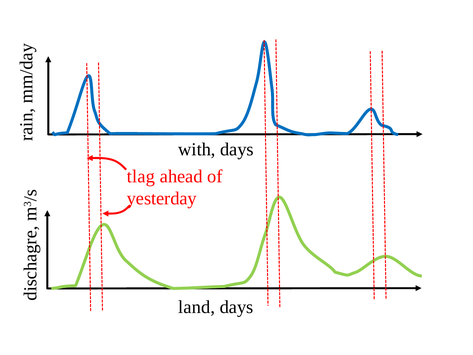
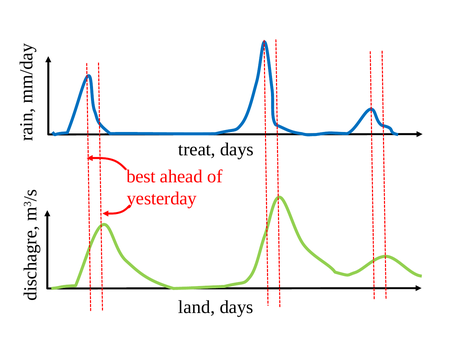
with: with -> treat (197, 149)
tlag: tlag -> best (141, 176)
